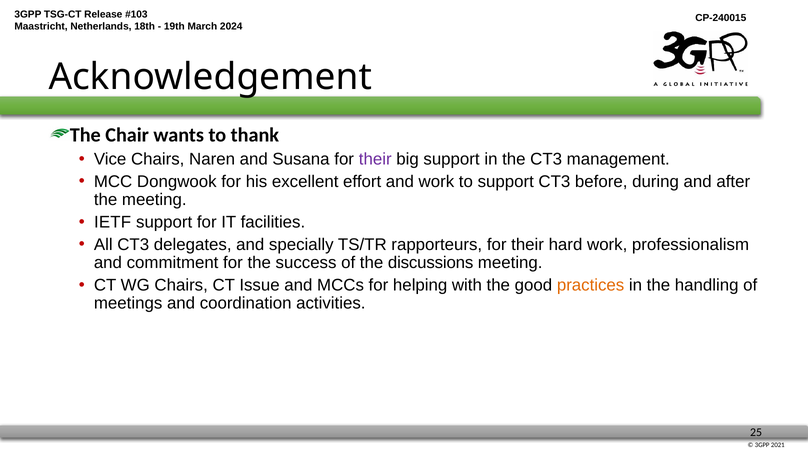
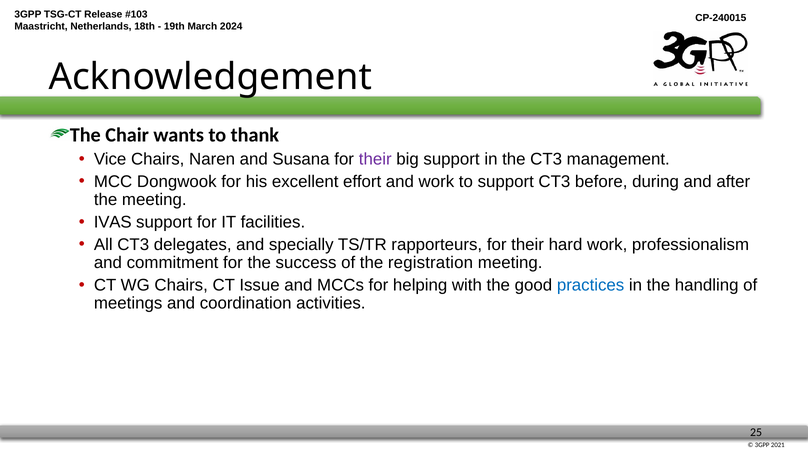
IETF: IETF -> IVAS (113, 222)
discussions: discussions -> registration (430, 263)
practices colour: orange -> blue (591, 285)
